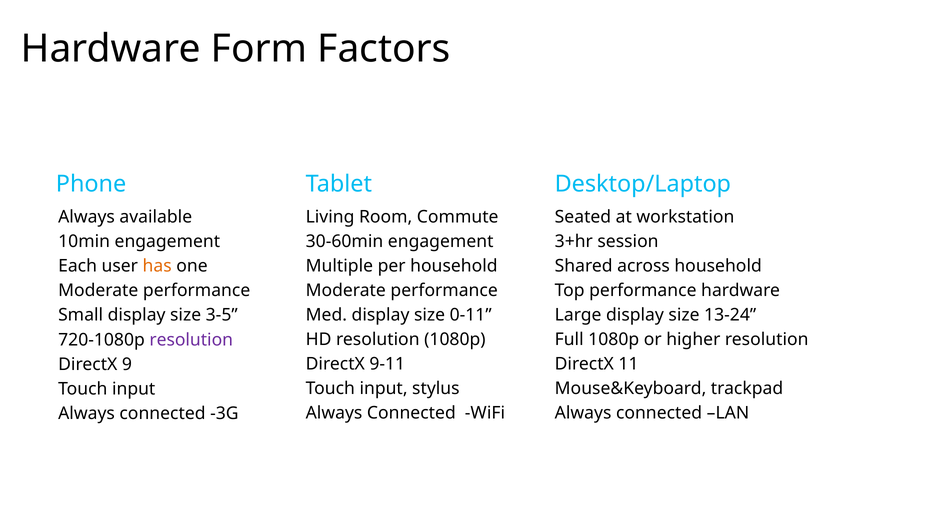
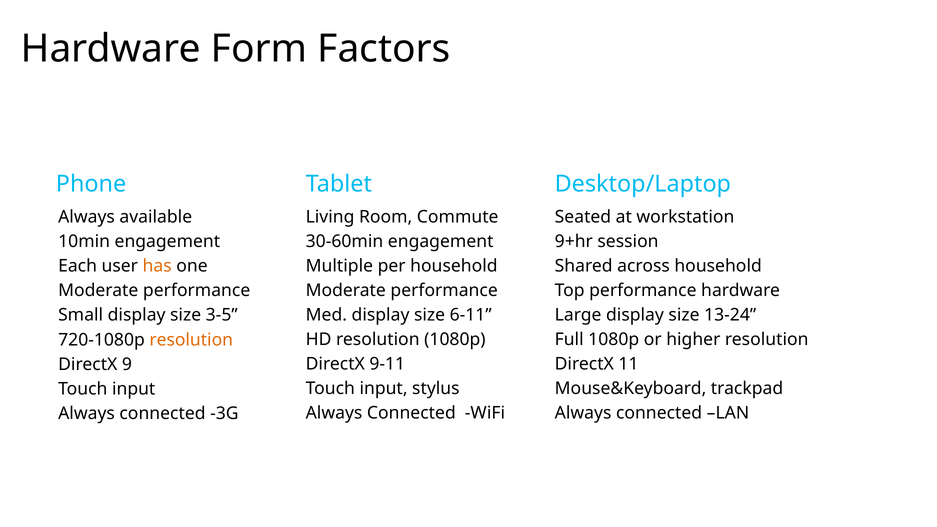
3+hr: 3+hr -> 9+hr (574, 241)
0-11: 0-11 -> 6-11 (471, 315)
resolution colour: purple -> orange (191, 340)
